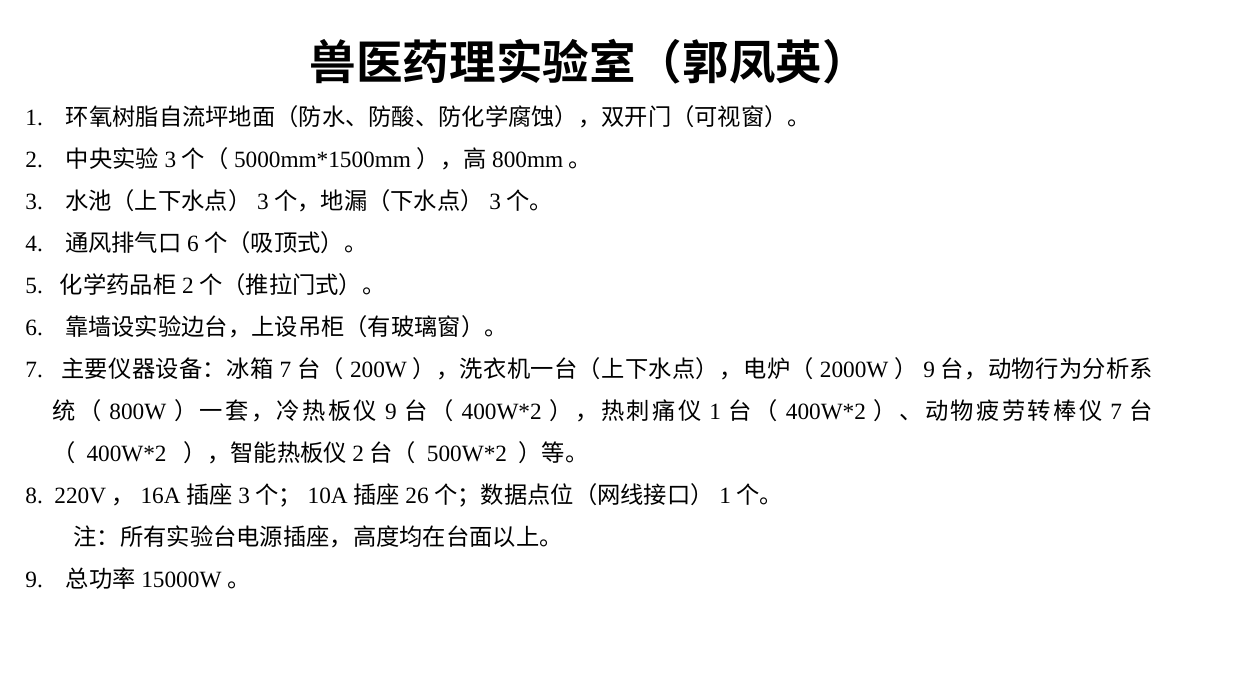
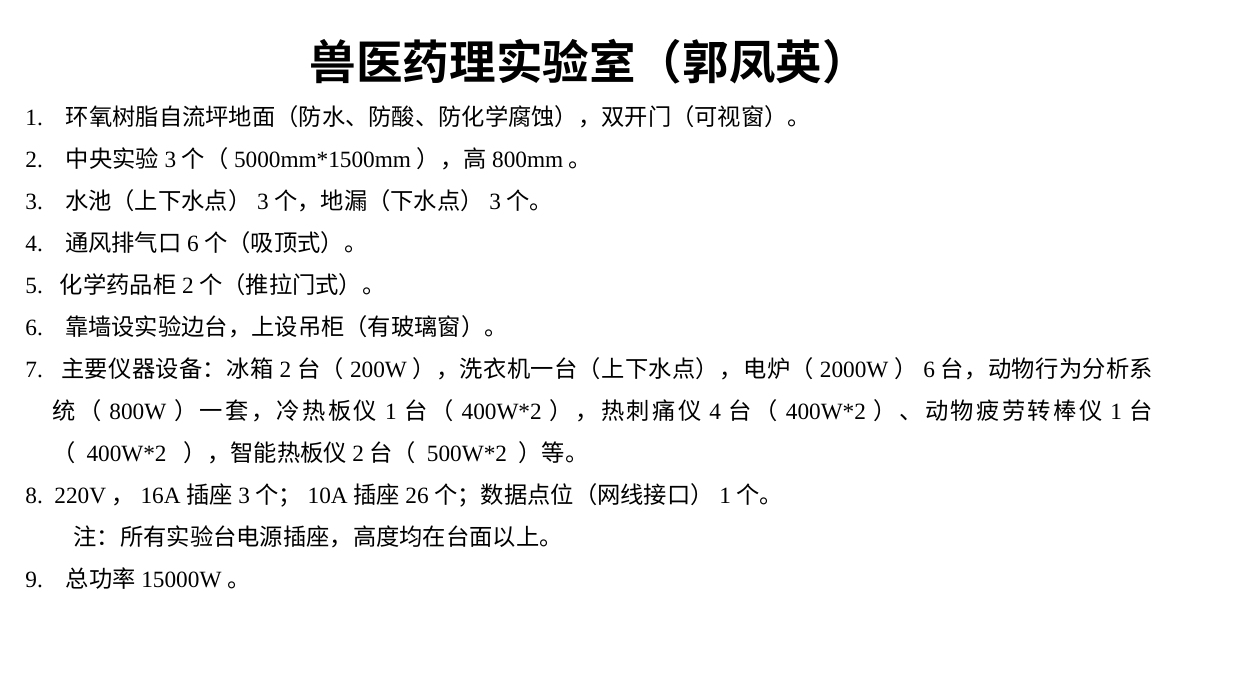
7: 7 -> 2 (285, 369)
9: 9 -> 6 (929, 369)
9: 9 -> 1 (391, 411)
1: 1 -> 4 (715, 411)
7: 7 -> 1 (1116, 411)
